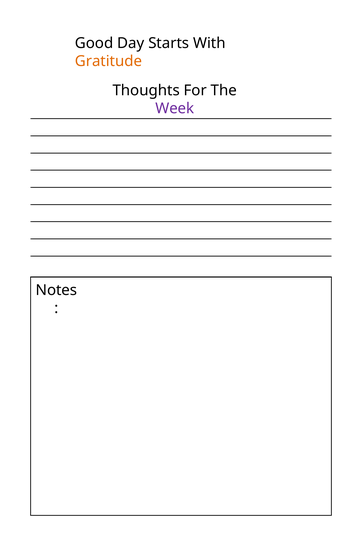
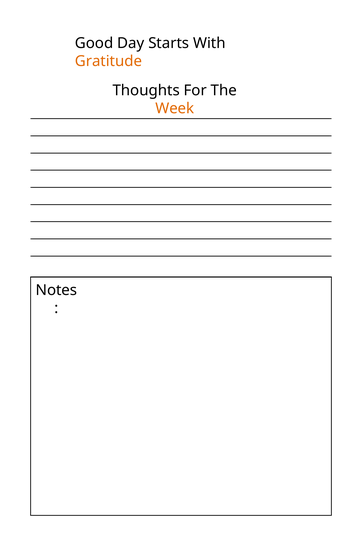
Week colour: purple -> orange (175, 108)
